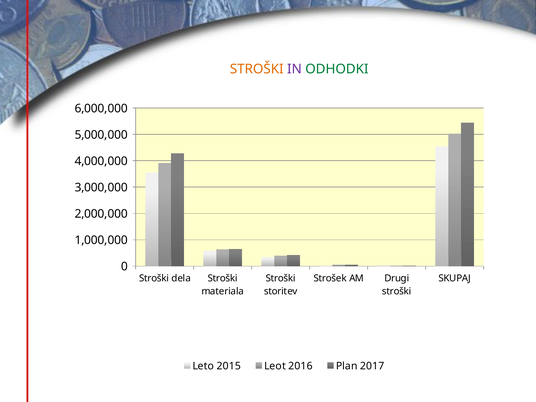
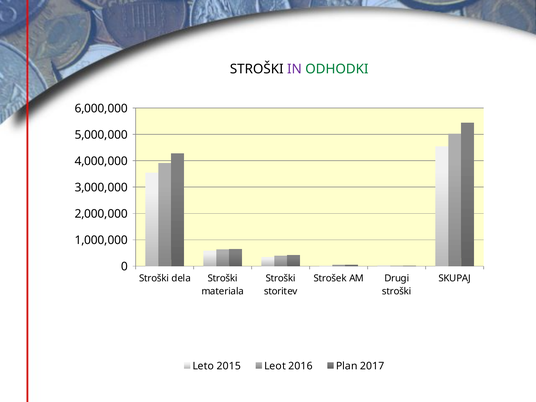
STROŠKI colour: orange -> black (257, 69)
